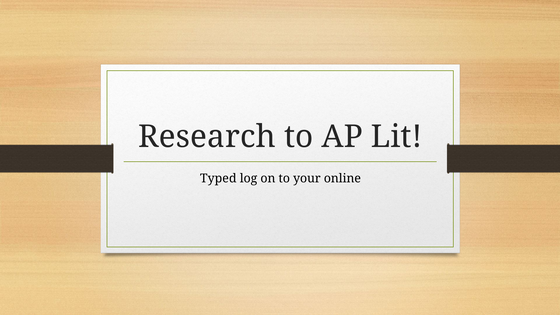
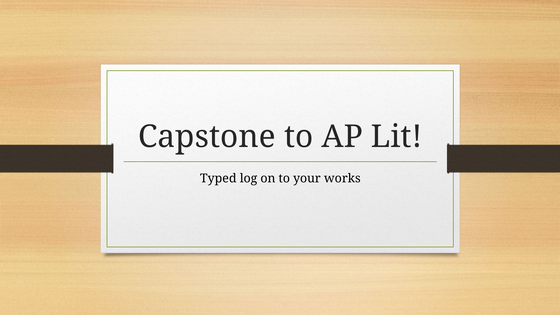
Research: Research -> Capstone (207, 137)
online: online -> works (342, 178)
